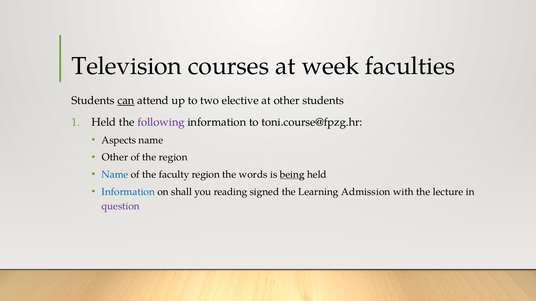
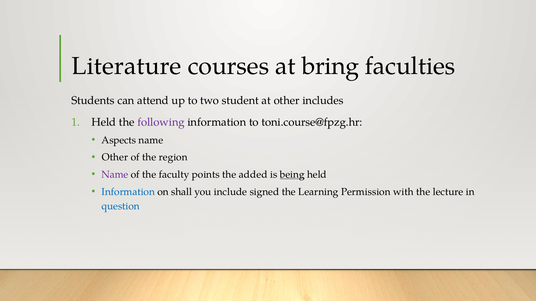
Television: Television -> Literature (126, 66)
week: week -> bring (330, 66)
can underline: present -> none (126, 101)
elective: elective -> student (240, 101)
other students: students -> includes (323, 101)
Name colour: blue -> purple (115, 175)
faculty region: region -> points (206, 175)
words: words -> added (253, 175)
reading: reading -> include (230, 192)
Admission: Admission -> Permission (366, 192)
question colour: purple -> blue (121, 207)
